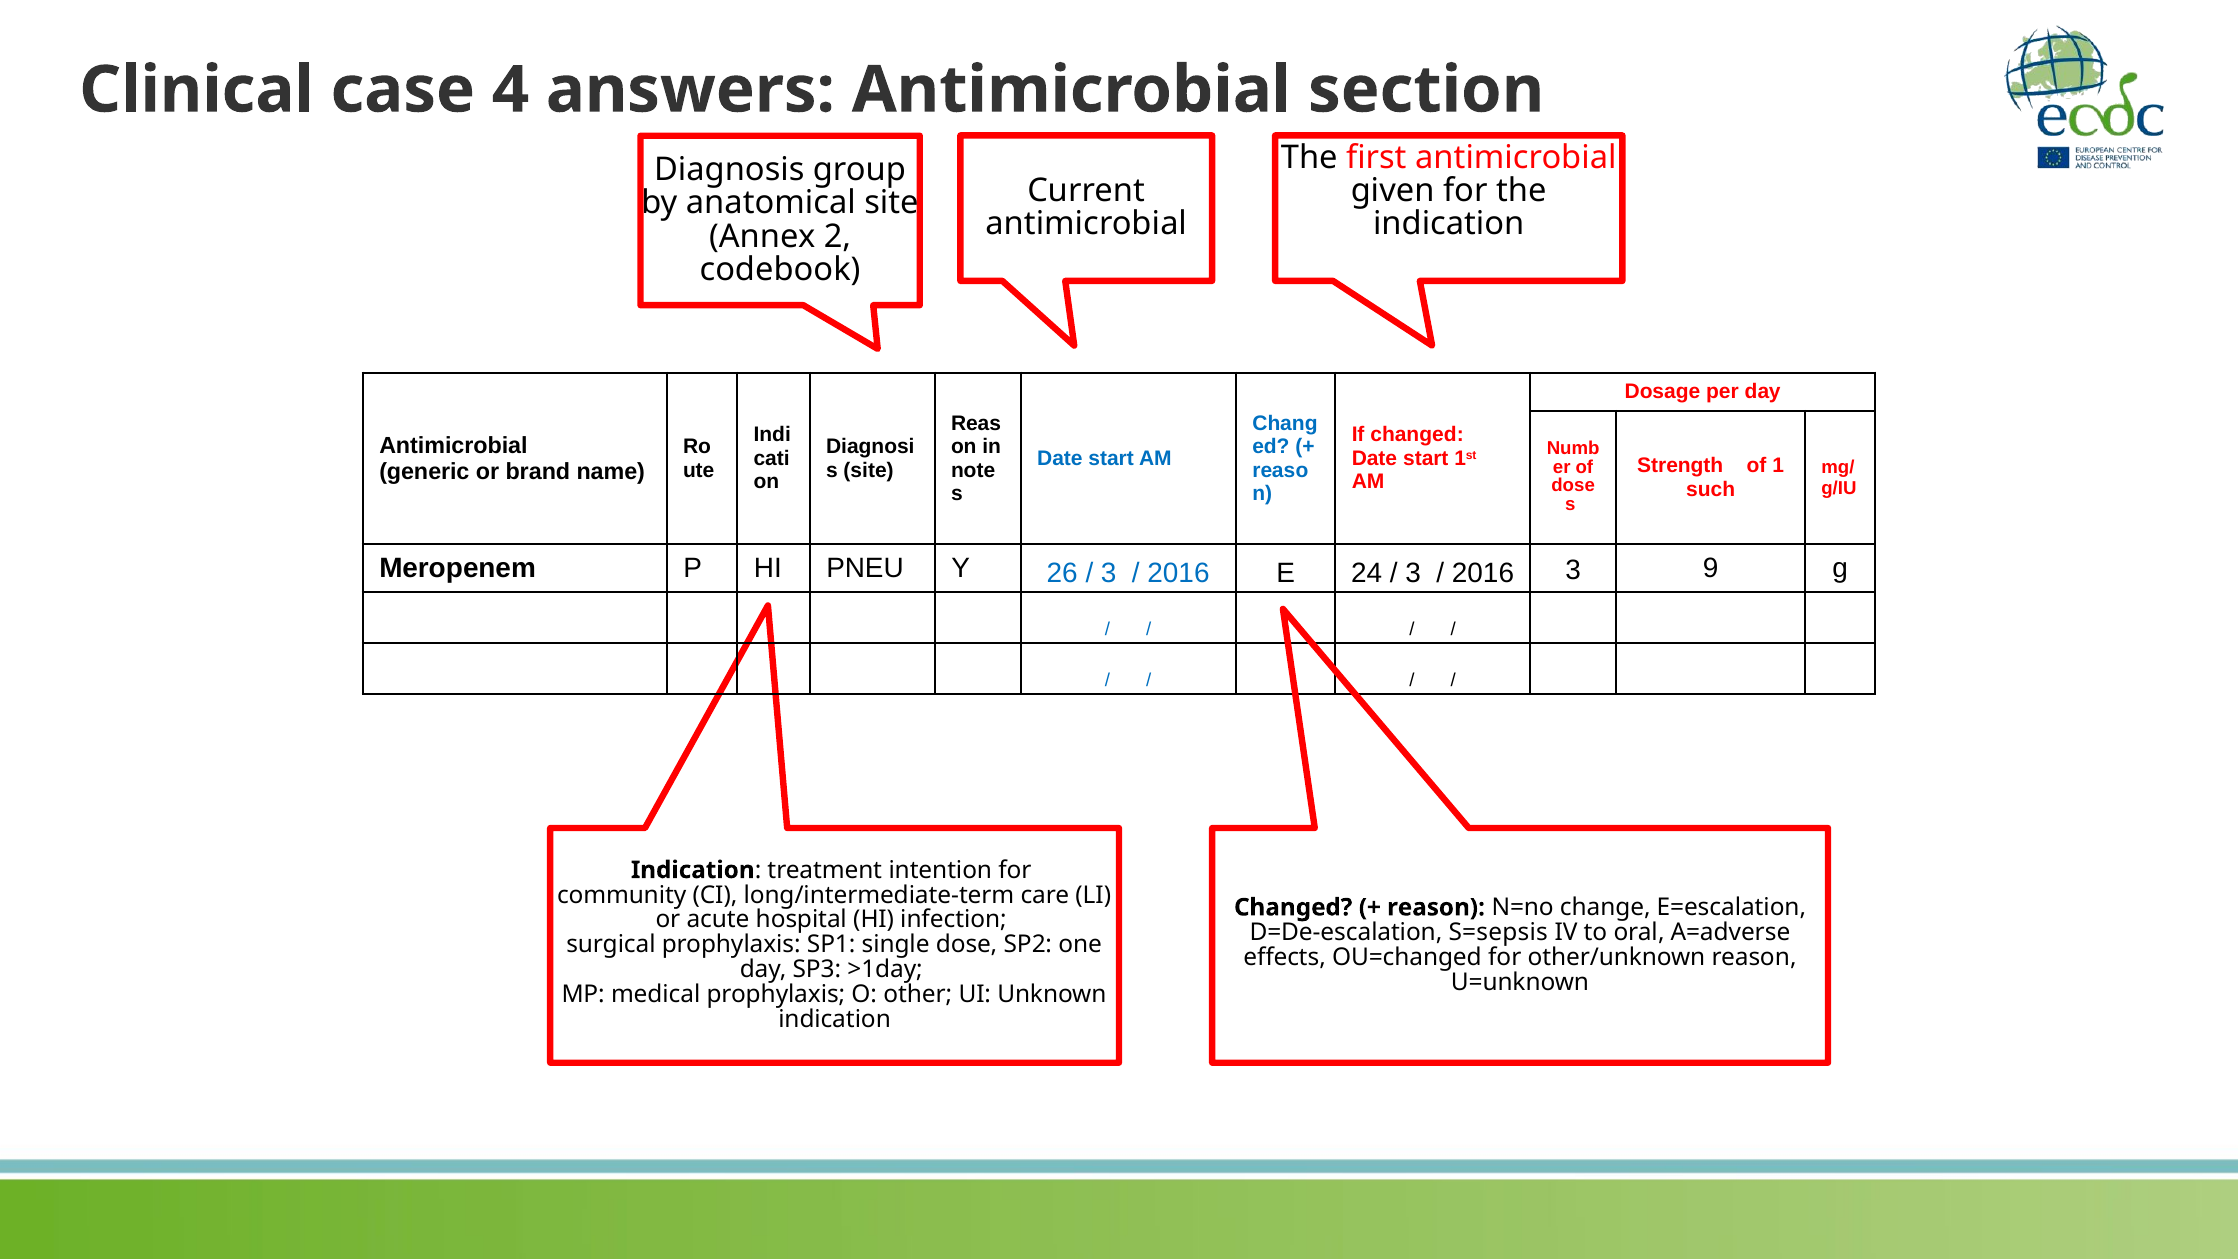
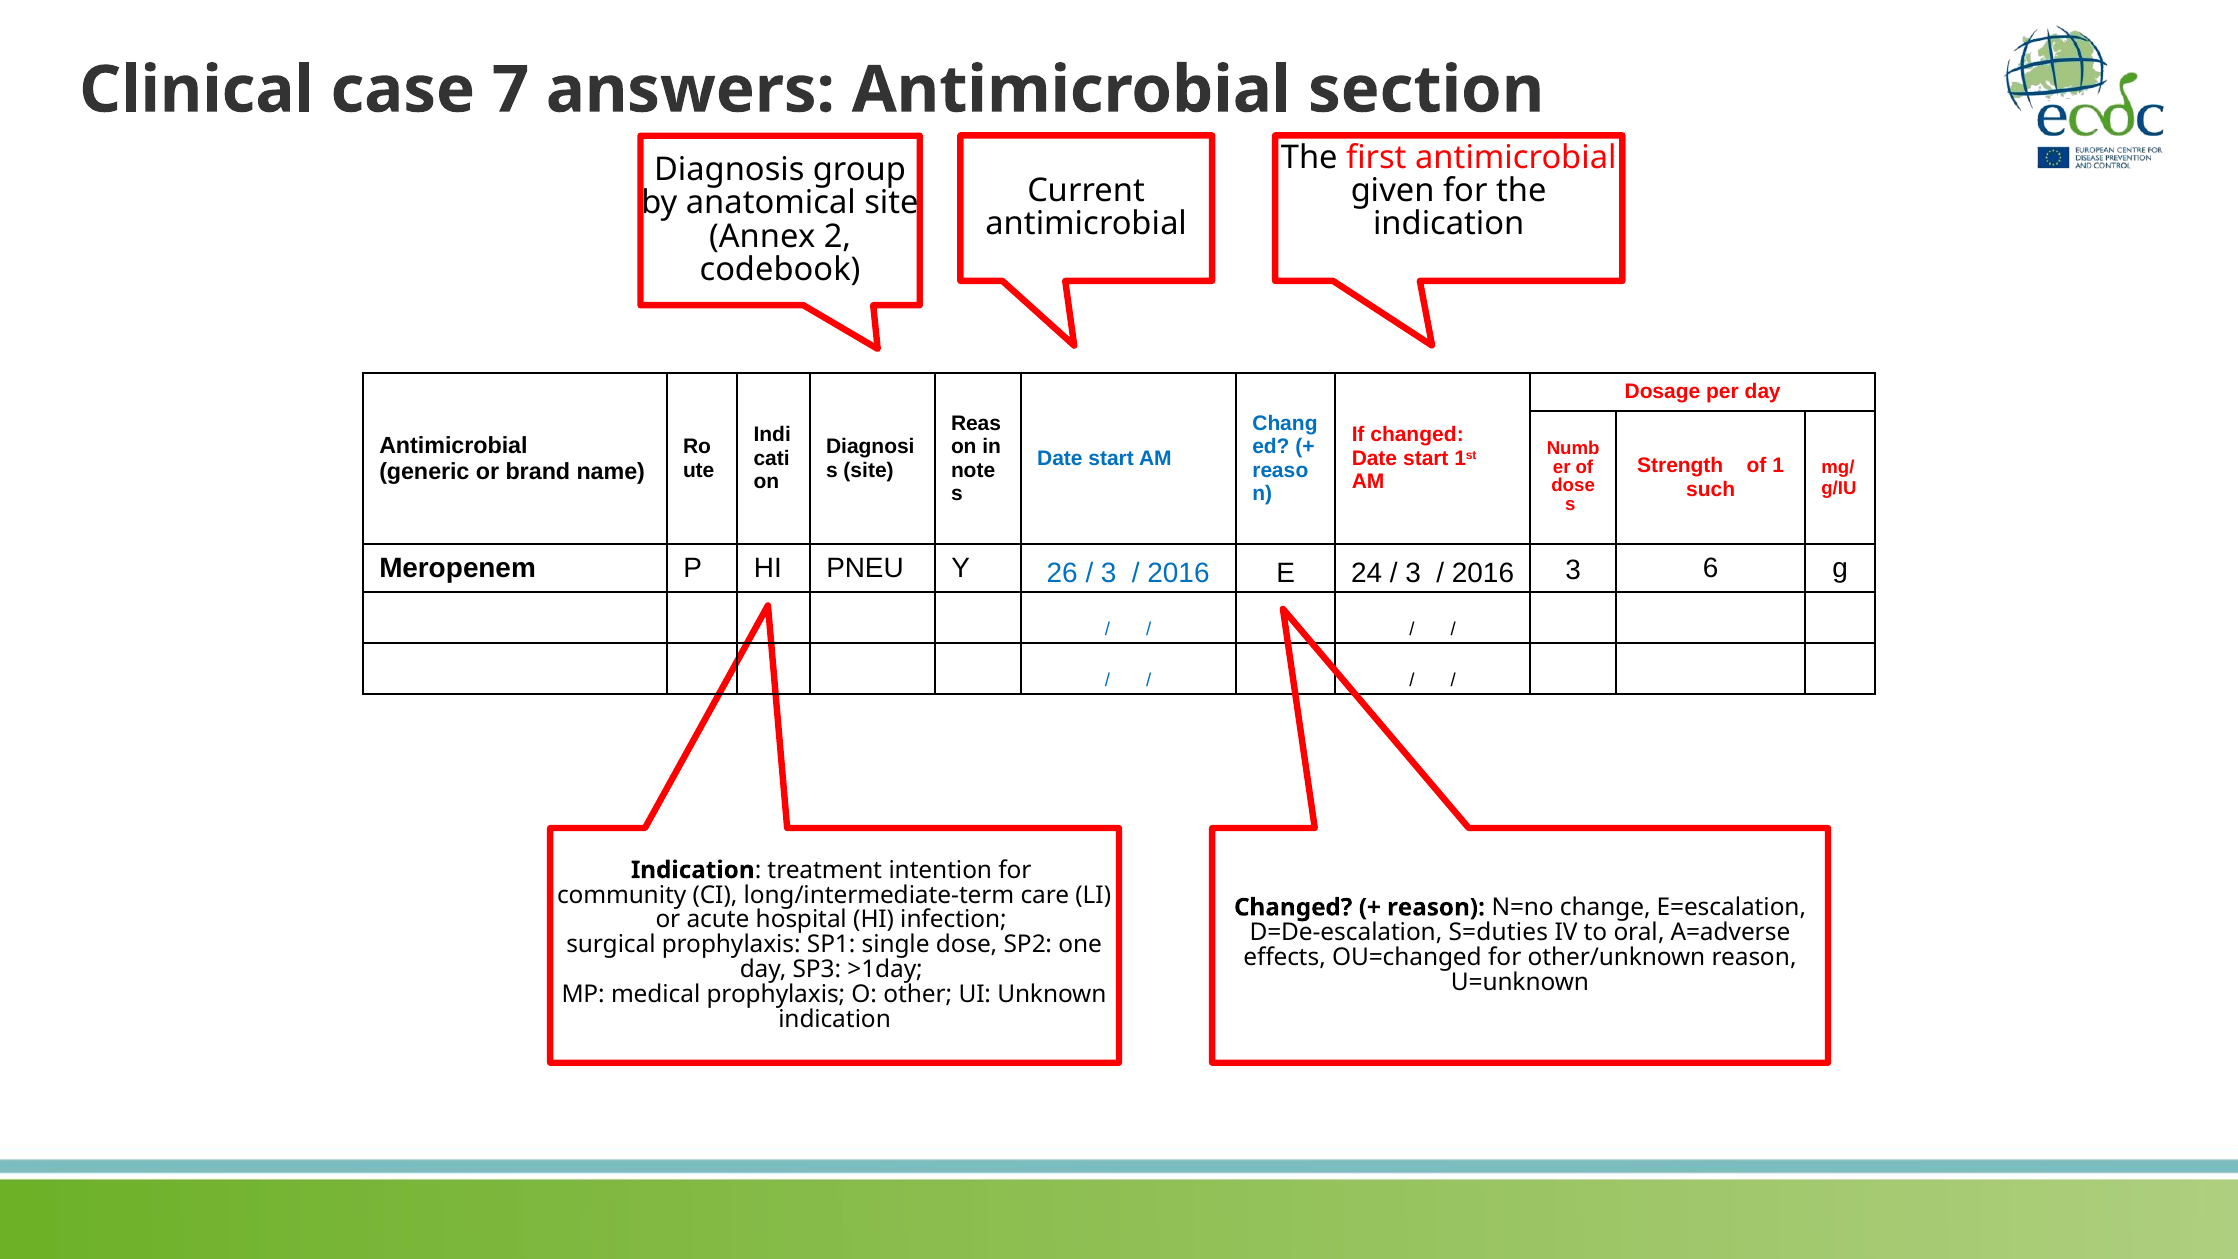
4: 4 -> 7 (511, 90)
9: 9 -> 6 (1711, 568)
S=sepsis: S=sepsis -> S=duties (1498, 932)
